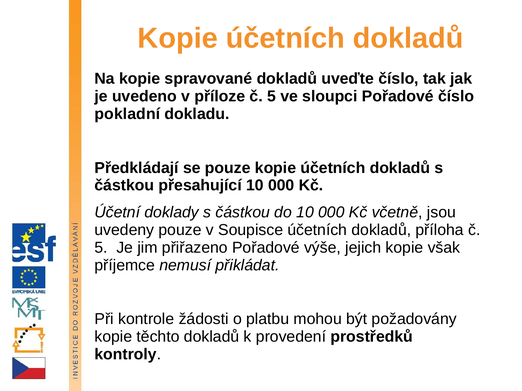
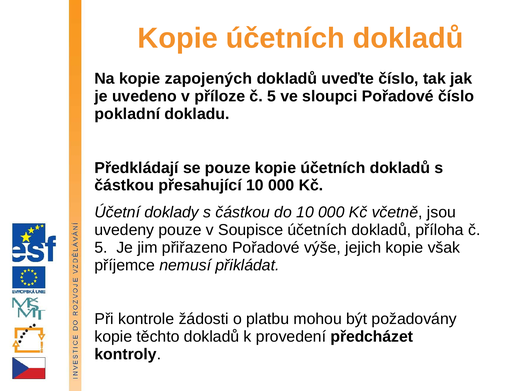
spravované: spravované -> zapojených (208, 79)
prostředků: prostředků -> předcházet (372, 337)
